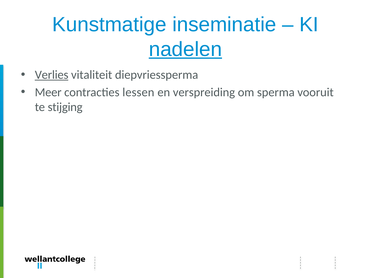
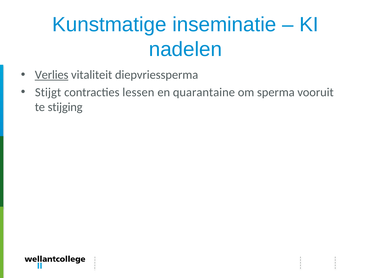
nadelen underline: present -> none (185, 49)
Meer: Meer -> Stijgt (48, 92)
verspreiding: verspreiding -> quarantaine (204, 92)
